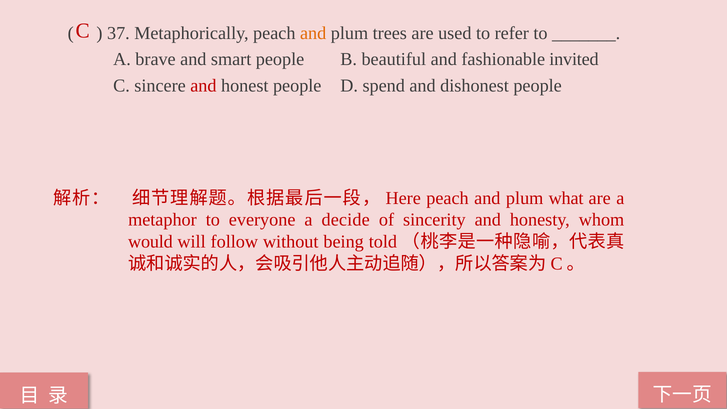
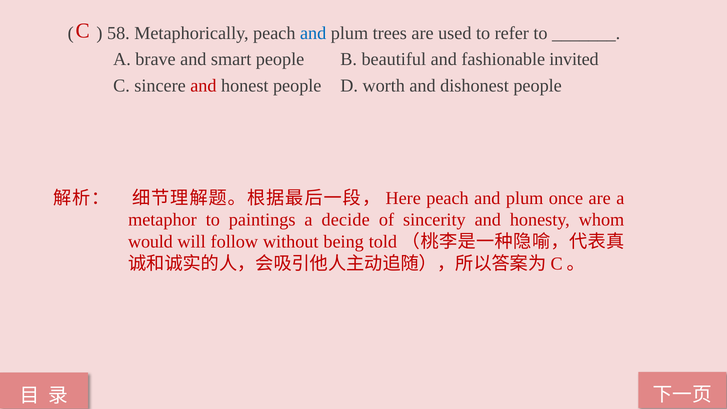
37: 37 -> 58 (118, 33)
and colour: orange -> blue (313, 33)
spend: spend -> worth (384, 86)
what: what -> once (566, 198)
everyone: everyone -> paintings (262, 220)
